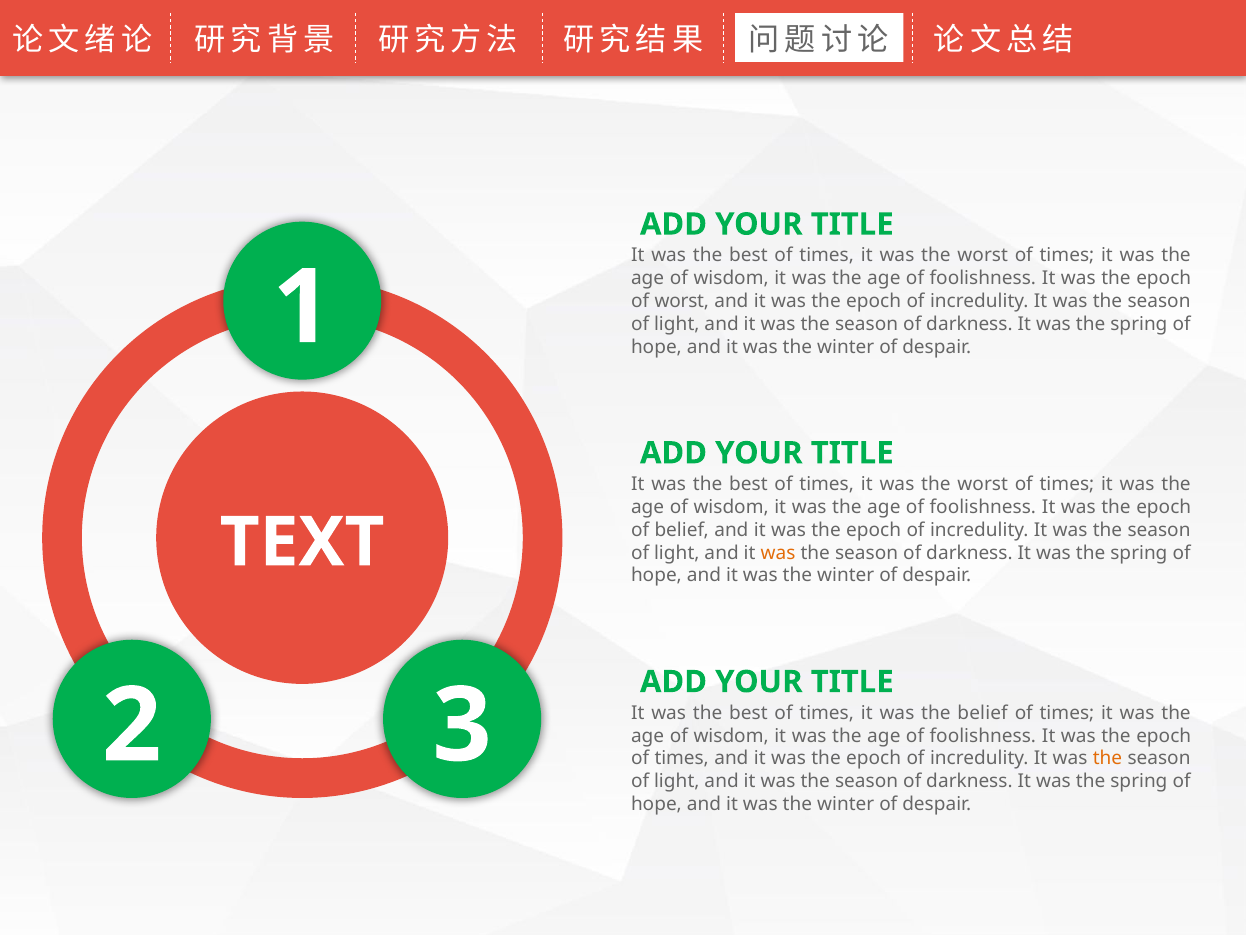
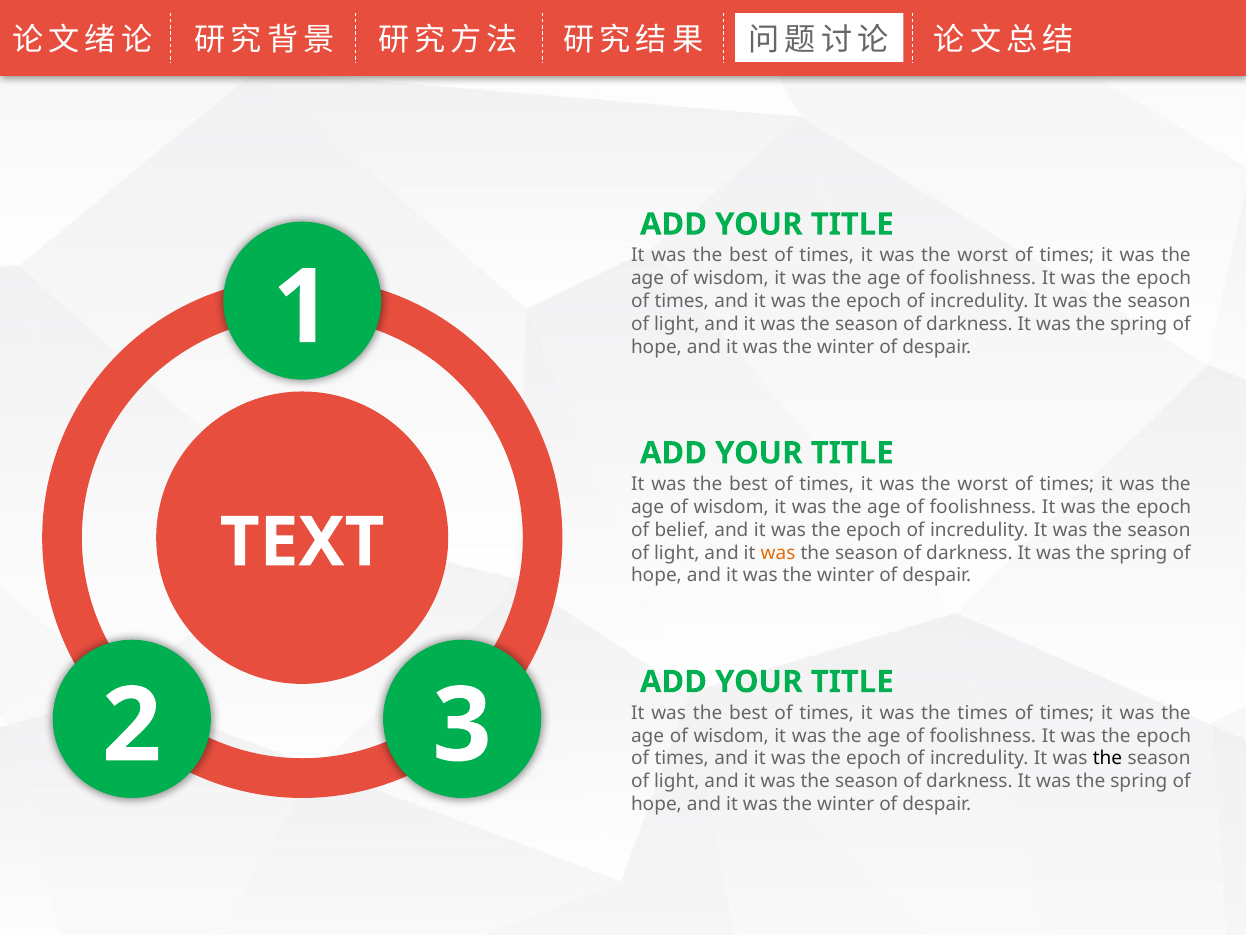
worst: worst -> times (682, 301)
the belief: belief -> times (983, 713)
the colour: orange -> black (1107, 758)
